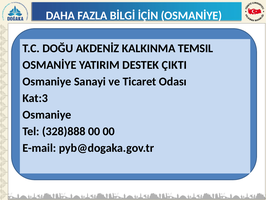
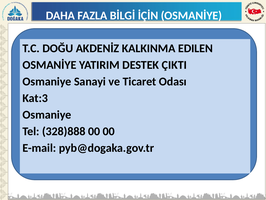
TEMSIL: TEMSIL -> EDILEN (195, 48)
